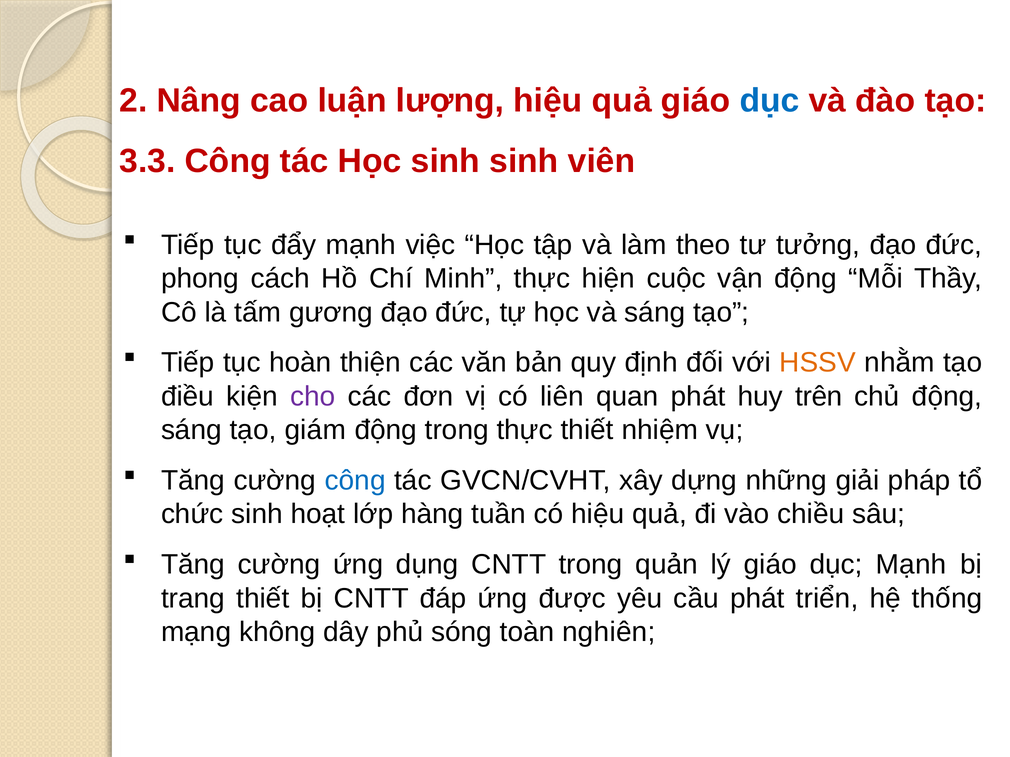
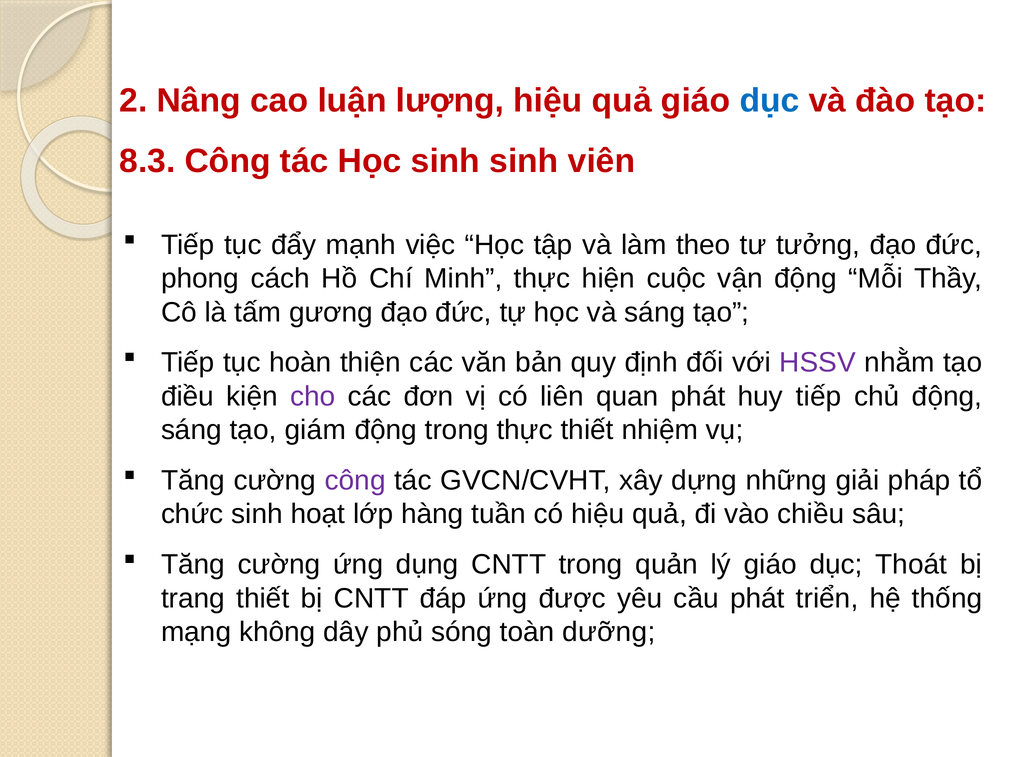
3.3: 3.3 -> 8.3 (147, 161)
HSSV colour: orange -> purple (818, 363)
huy trên: trên -> tiếp (819, 397)
công colour: blue -> purple (355, 481)
dục Mạnh: Mạnh -> Thoát (911, 565)
nghiên: nghiên -> dưỡng (609, 632)
